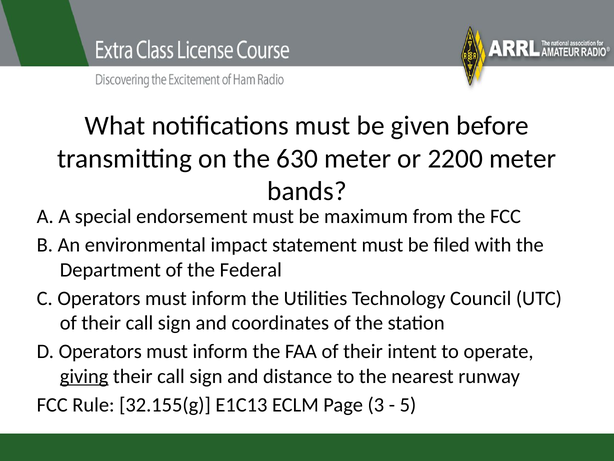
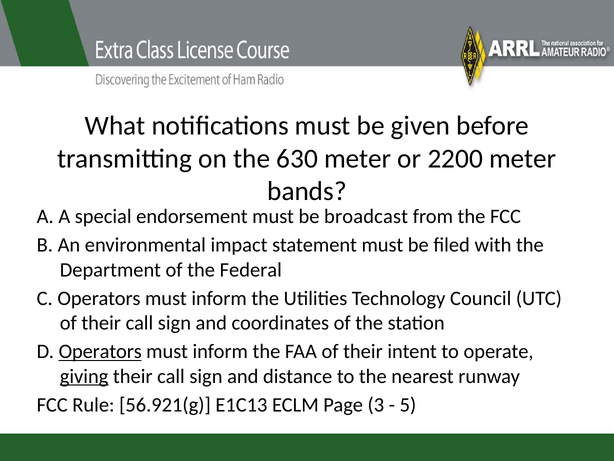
maximum: maximum -> broadcast (366, 216)
Operators underline: none -> present (100, 351)
32.155(g: 32.155(g -> 56.921(g (165, 405)
